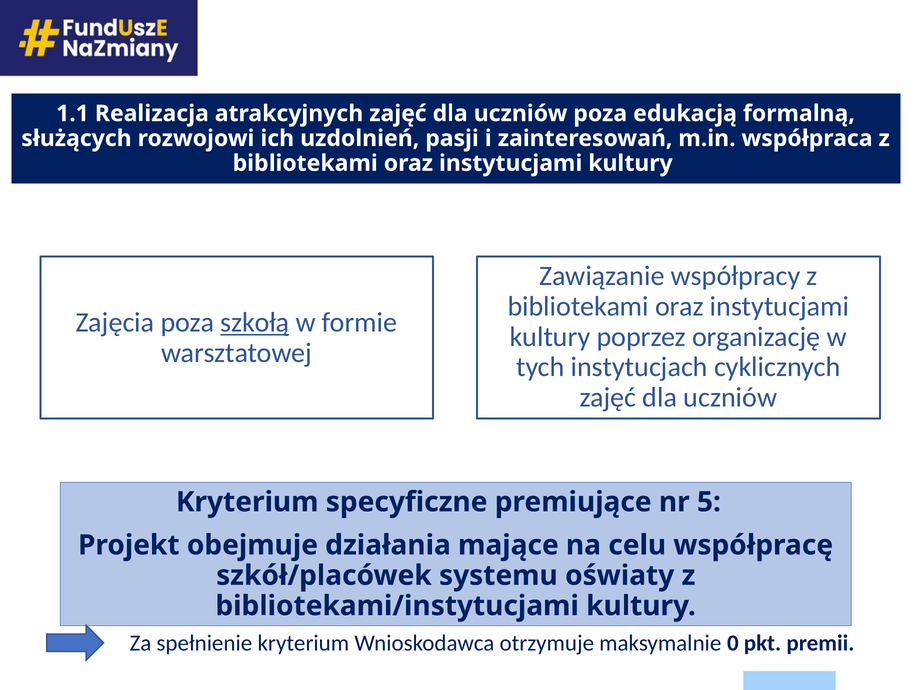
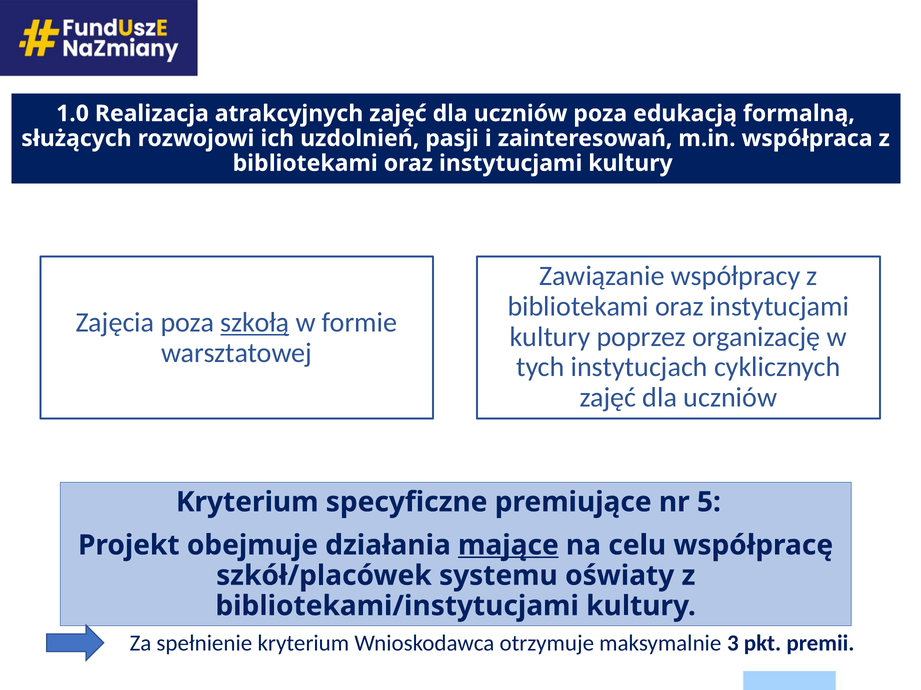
1.1: 1.1 -> 1.0 (73, 114)
mające underline: none -> present (508, 546)
0: 0 -> 3 (733, 644)
